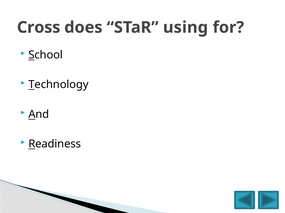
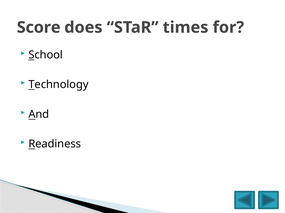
Cross: Cross -> Score (39, 27)
using: using -> times (186, 27)
